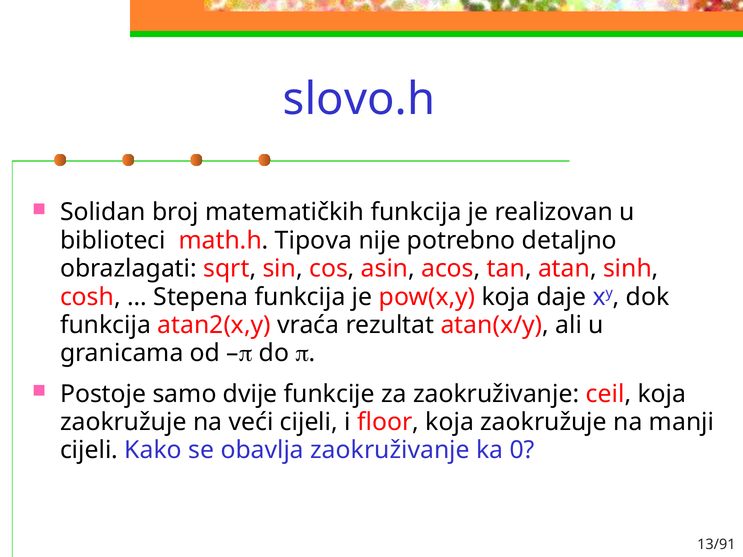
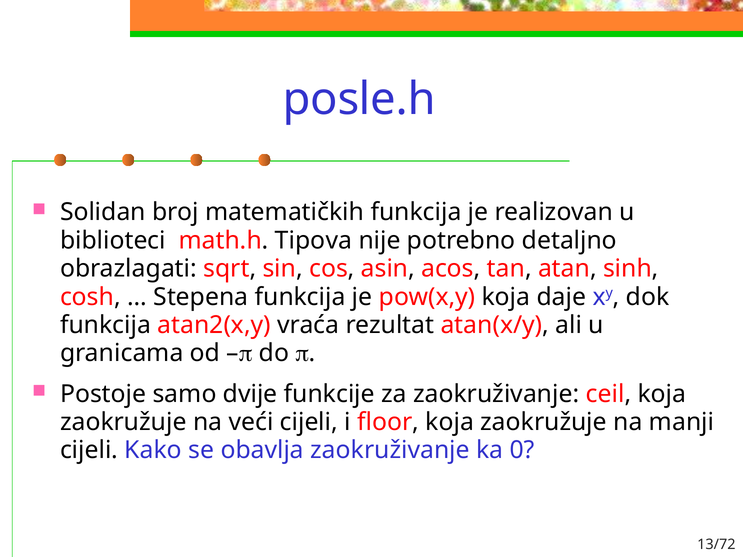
slovo.h: slovo.h -> posle.h (359, 99)
13/91: 13/91 -> 13/72 (716, 545)
